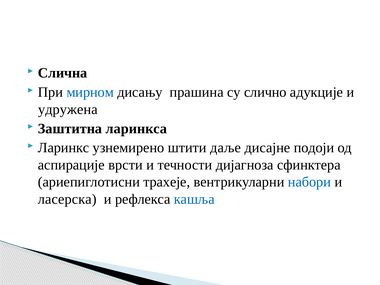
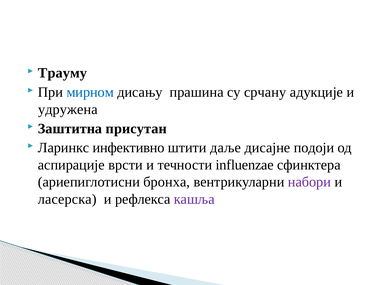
Слична: Слична -> Трауму (63, 73)
слично: слично -> срчану (265, 92)
ларинкса: ларинкса -> присутан (136, 129)
узнемирено: узнемирено -> инфективно (129, 148)
дијагноза: дијагноза -> influenzae (245, 165)
трахеје: трахеје -> бронха (167, 182)
набори colour: blue -> purple (309, 182)
кашља colour: blue -> purple (194, 199)
